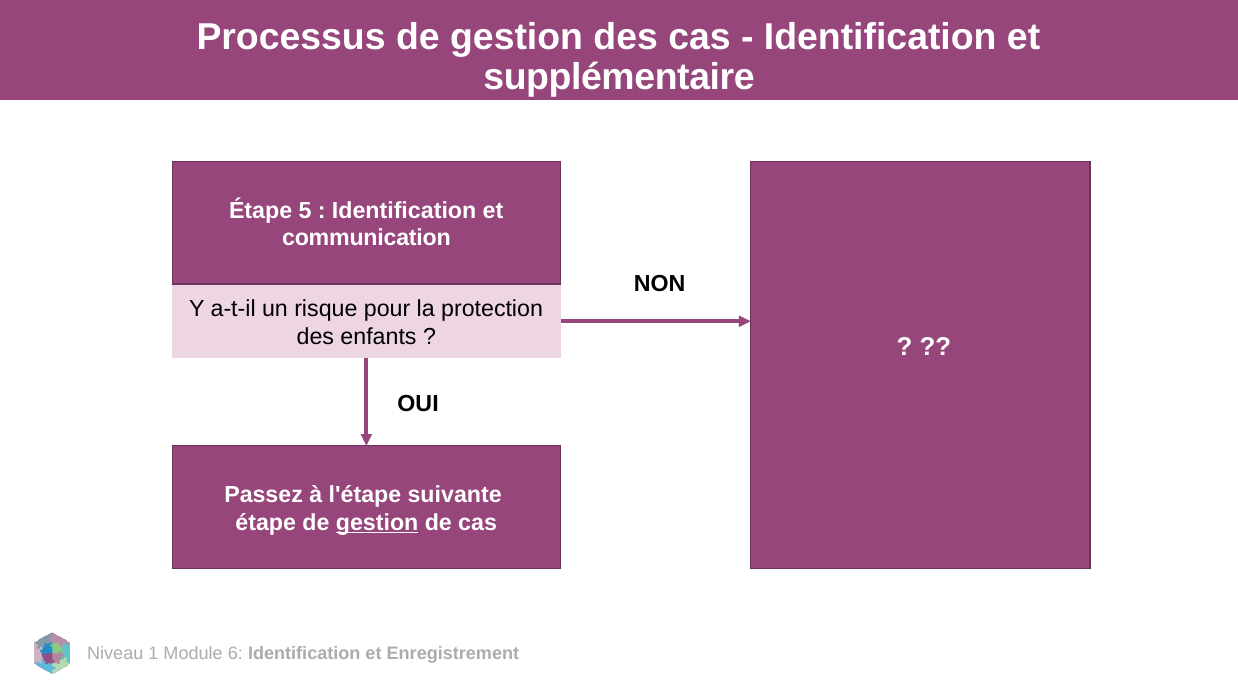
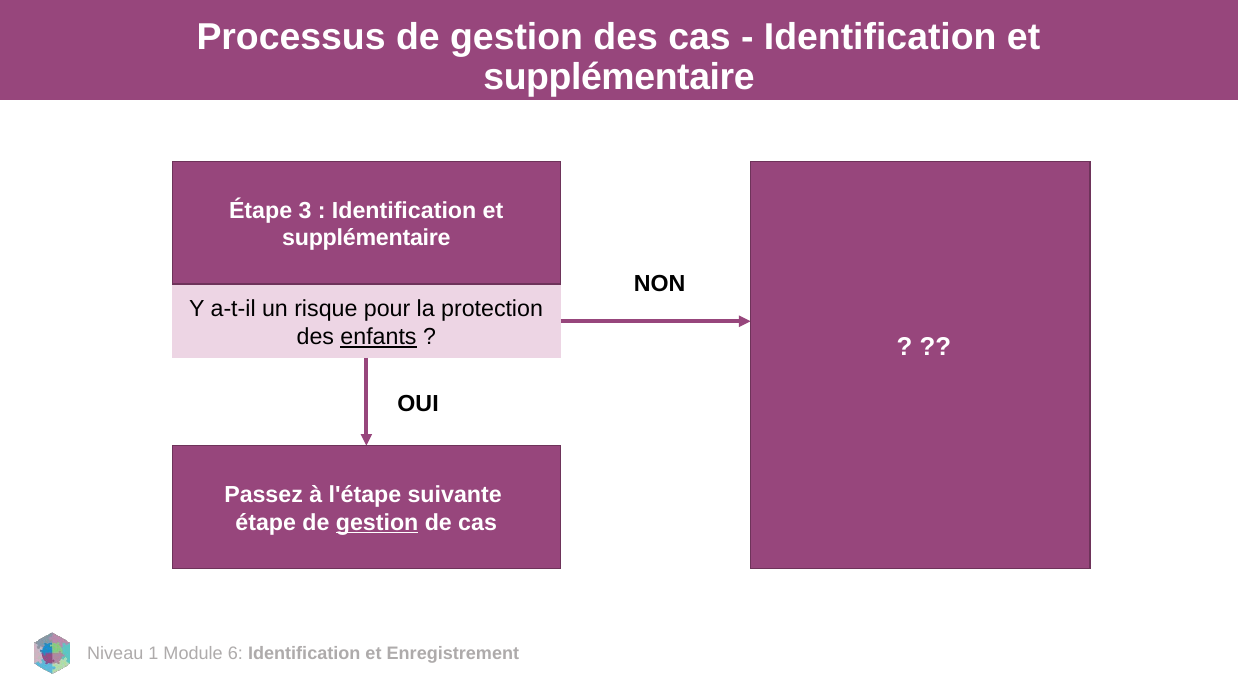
5: 5 -> 3 (305, 211)
communication: communication -> supplémentaire (366, 238)
enfants underline: none -> present (379, 337)
